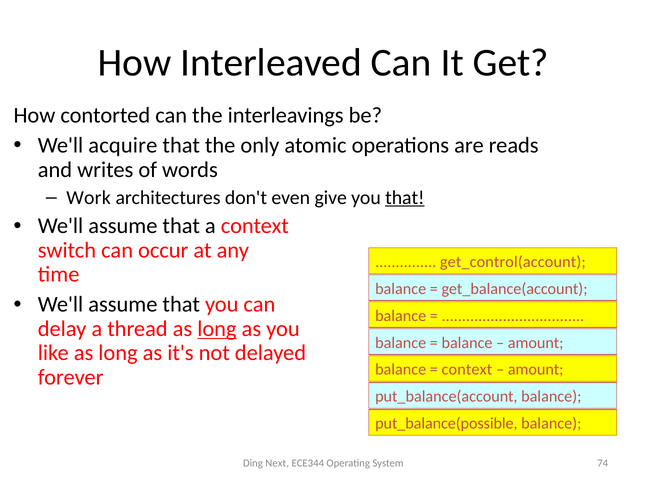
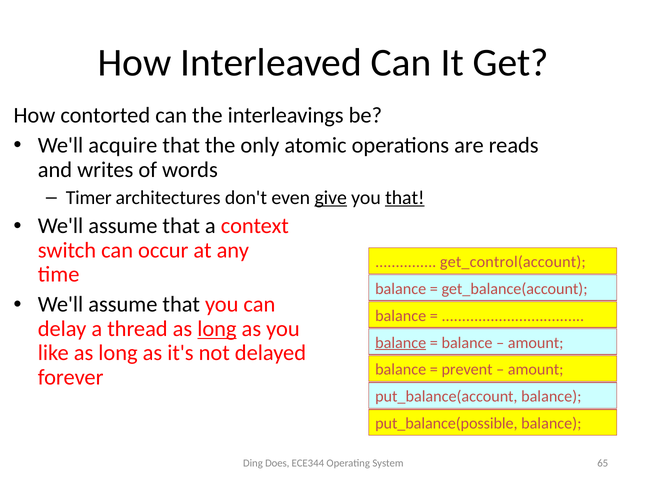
Work: Work -> Timer (89, 198)
give underline: none -> present (331, 198)
balance underline: none -> present (401, 343)
context: context -> prevent (467, 370)
Next: Next -> Does (277, 463)
74: 74 -> 65 (603, 463)
